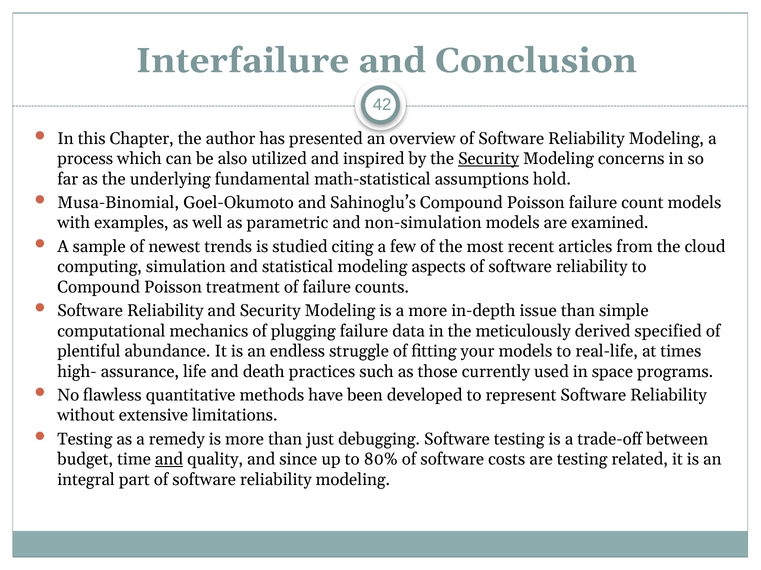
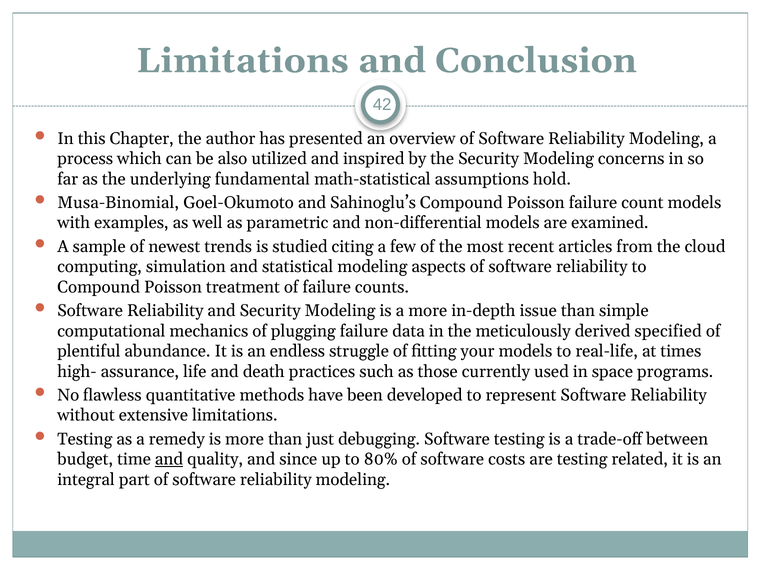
Interfailure: Interfailure -> Limitations (242, 61)
Security underline: present -> none (489, 159)
non-simulation: non-simulation -> non-differential (423, 223)
